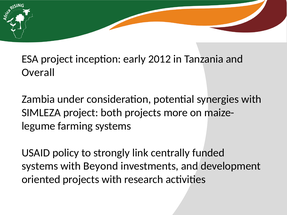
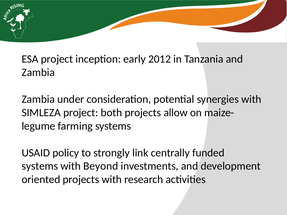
Overall: Overall -> Zambia (38, 73)
more: more -> allow (176, 113)
